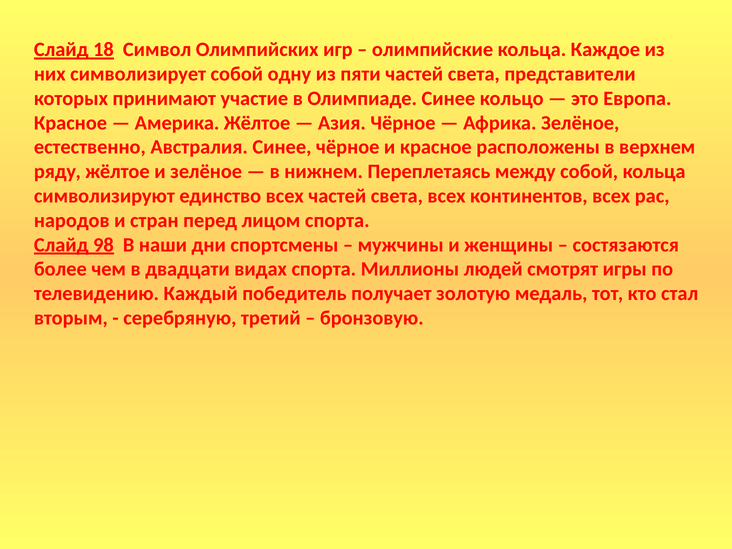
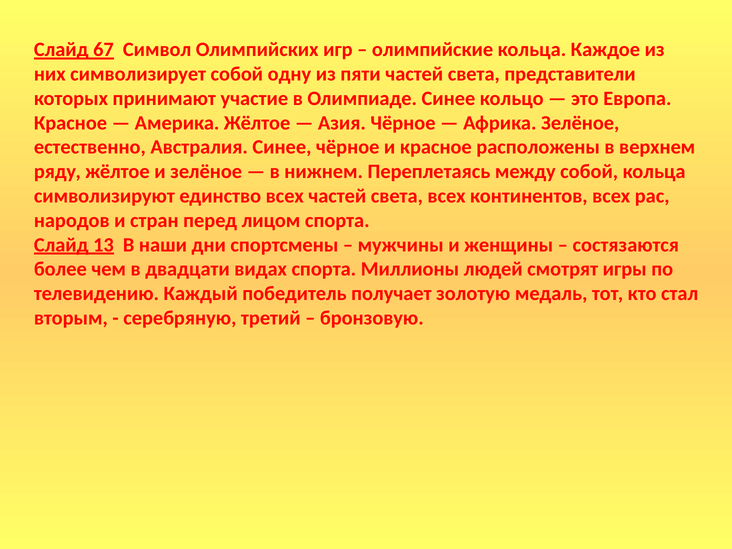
18: 18 -> 67 (103, 50)
98: 98 -> 13 (103, 245)
